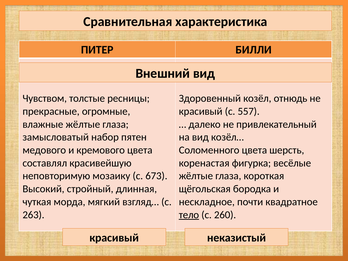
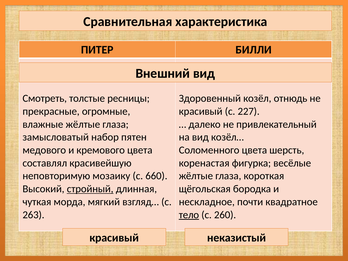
Чувством: Чувством -> Смотреть (45, 98)
557: 557 -> 227 (249, 111)
673: 673 -> 660 (156, 176)
стройный underline: none -> present (90, 189)
